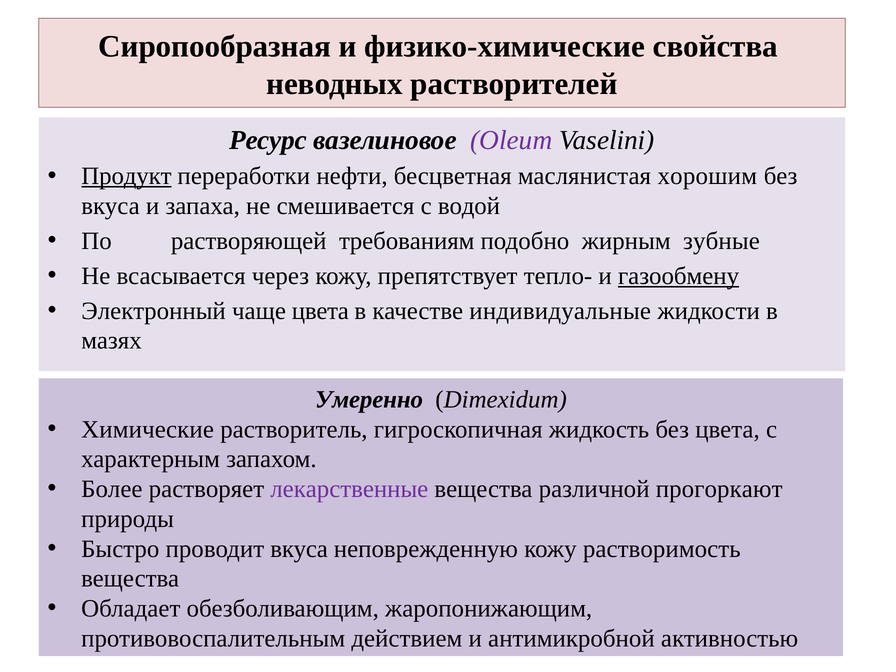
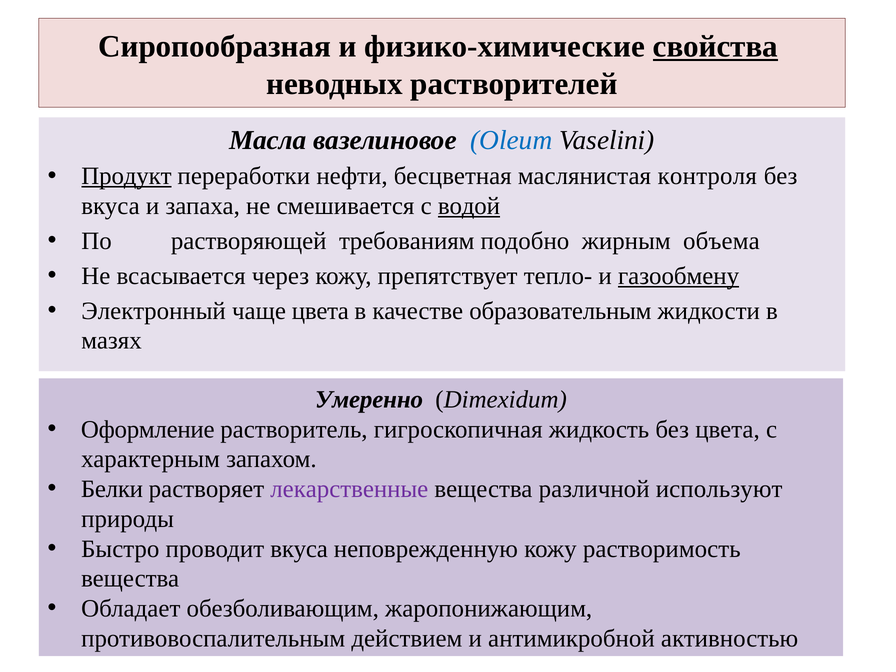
свойства underline: none -> present (715, 46)
Ресурс: Ресурс -> Масла (268, 140)
Oleum colour: purple -> blue (511, 140)
хорошим: хорошим -> контроля (707, 176)
водой underline: none -> present (469, 206)
зубные: зубные -> объема (721, 241)
индивидуальные: индивидуальные -> образовательным (560, 311)
Химические: Химические -> Оформление (148, 429)
Более: Более -> Белки (112, 489)
прогоркают: прогоркают -> используют (719, 489)
